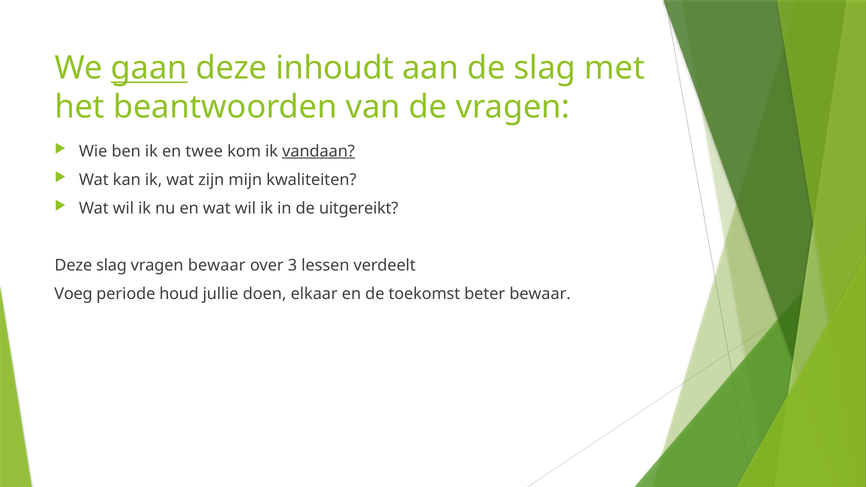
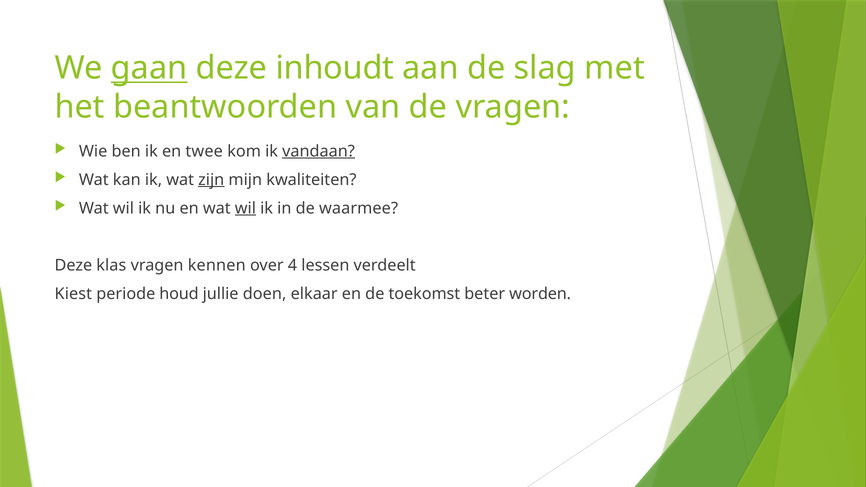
zijn underline: none -> present (211, 180)
wil underline: none -> present (245, 208)
uitgereikt: uitgereikt -> waarmee (359, 208)
Deze slag: slag -> klas (111, 265)
vragen bewaar: bewaar -> kennen (217, 265)
3: 3 -> 4 (292, 265)
Voeg: Voeg -> Kiest (73, 294)
beter bewaar: bewaar -> worden (540, 294)
